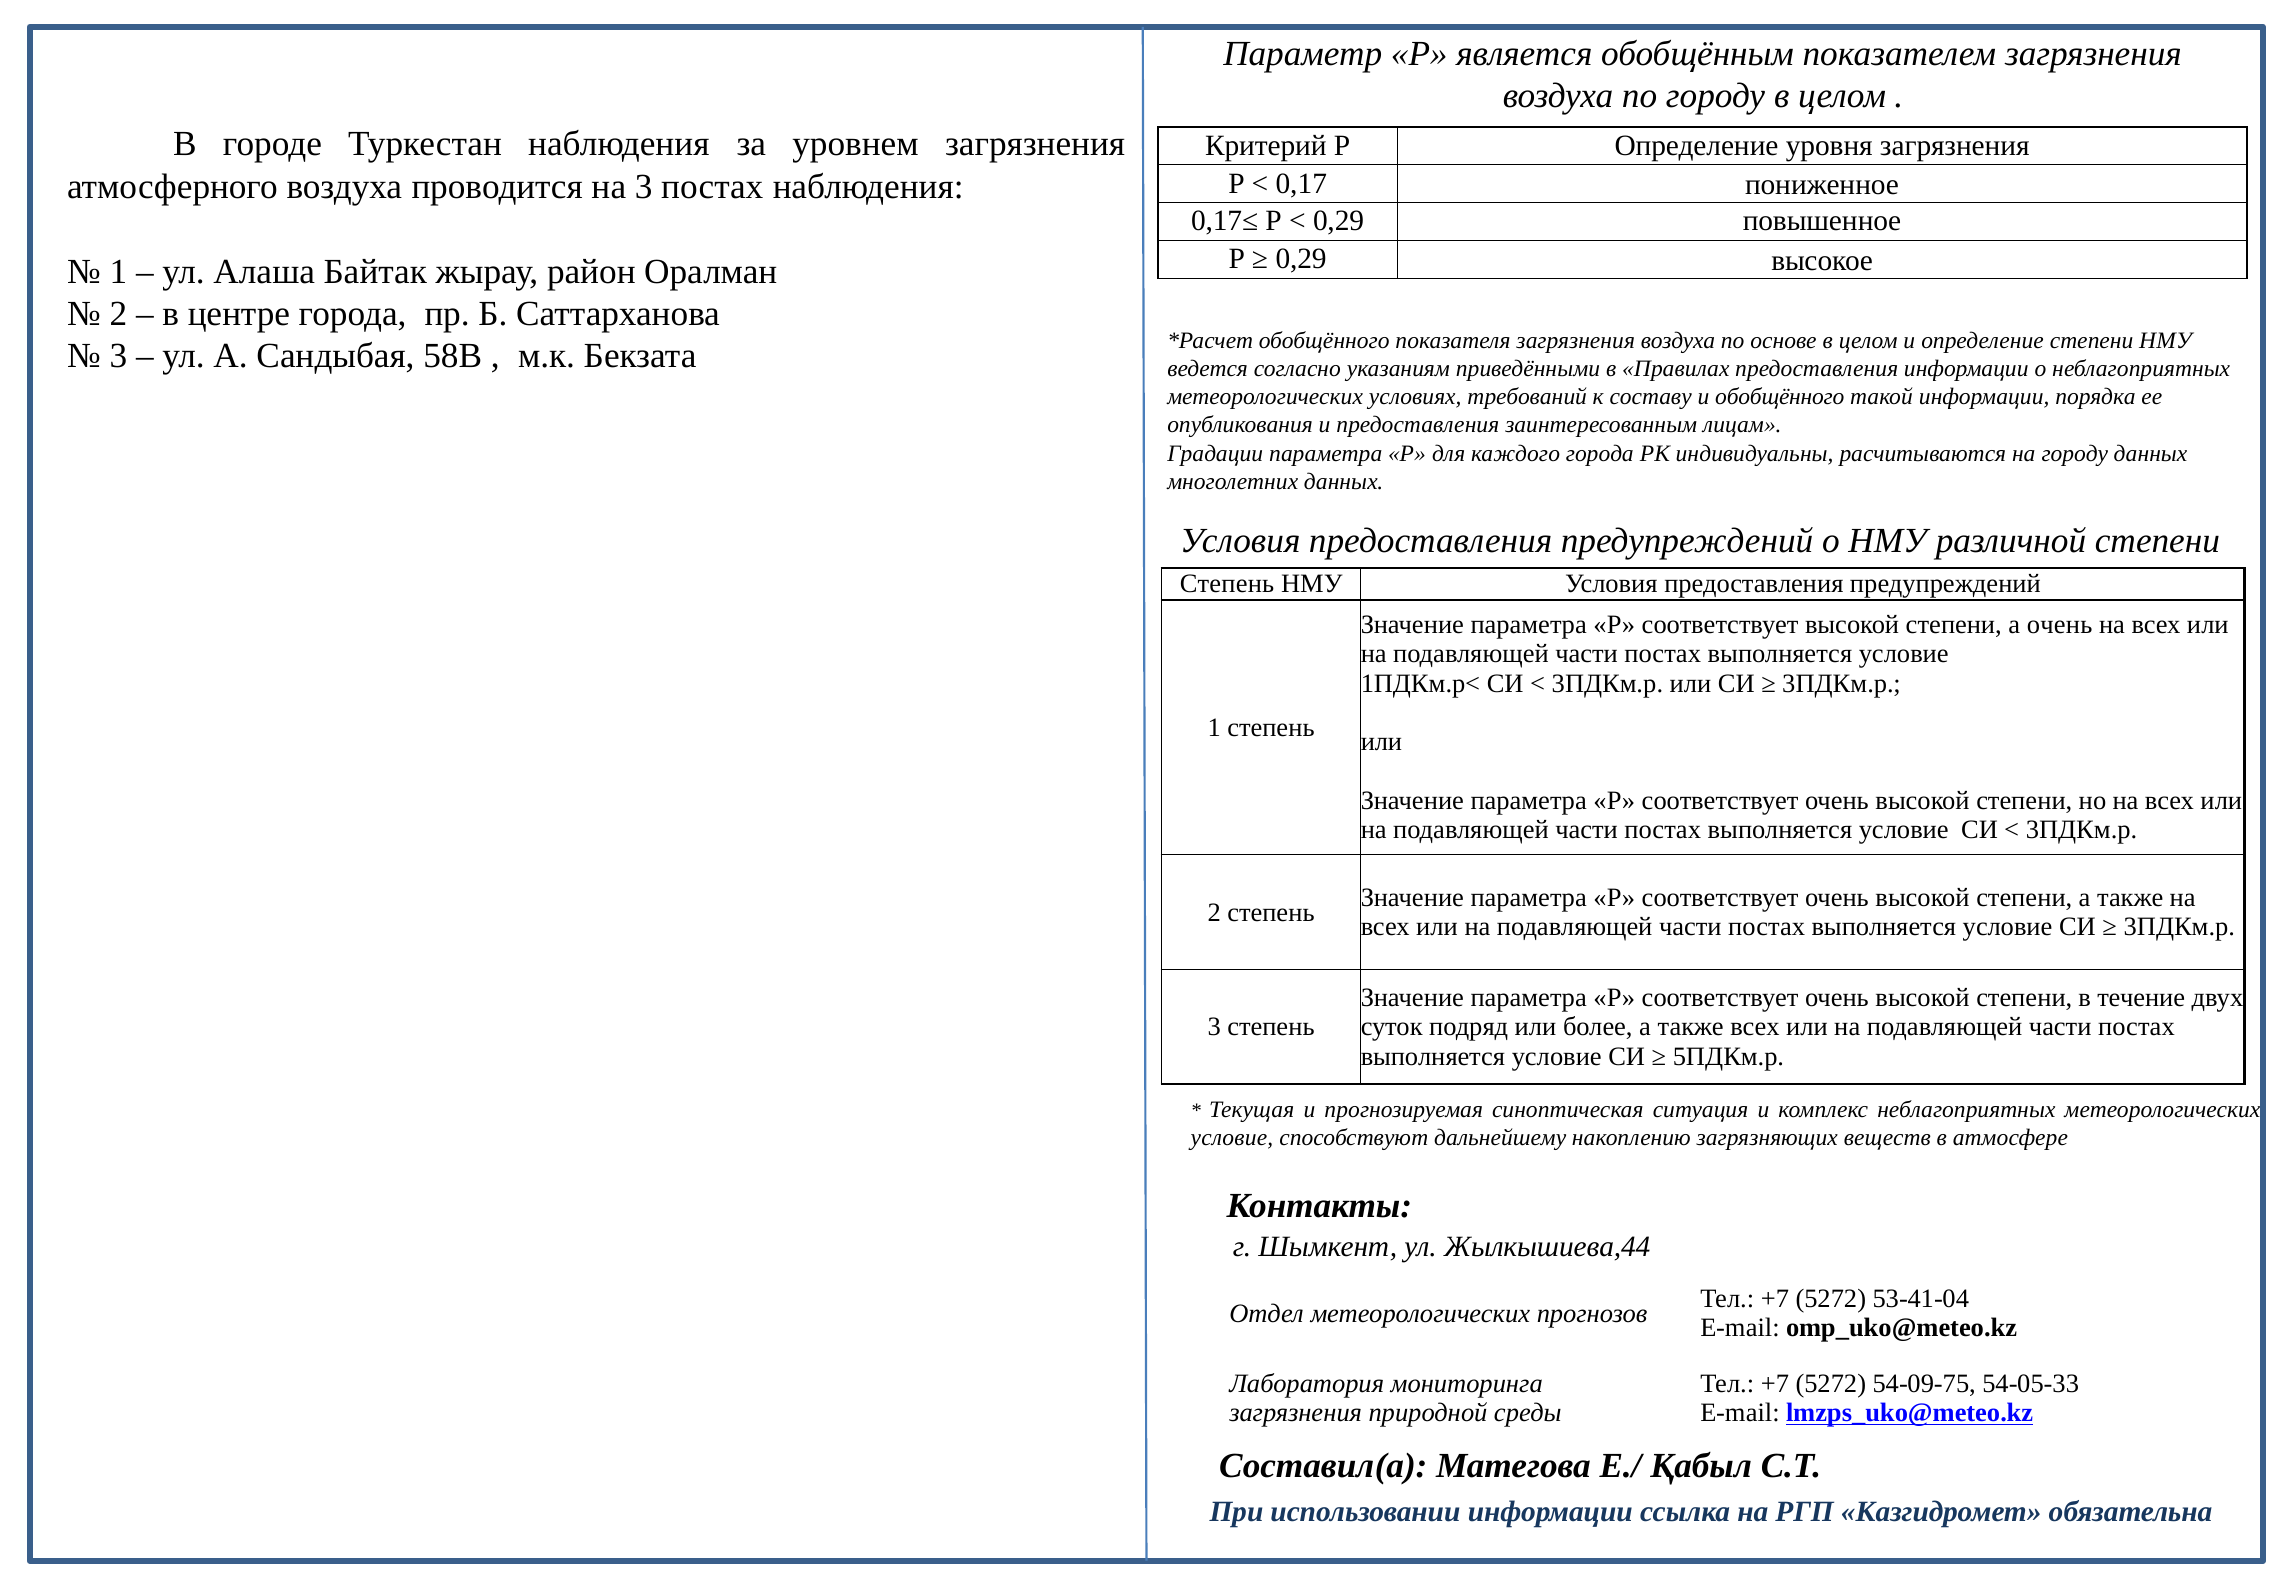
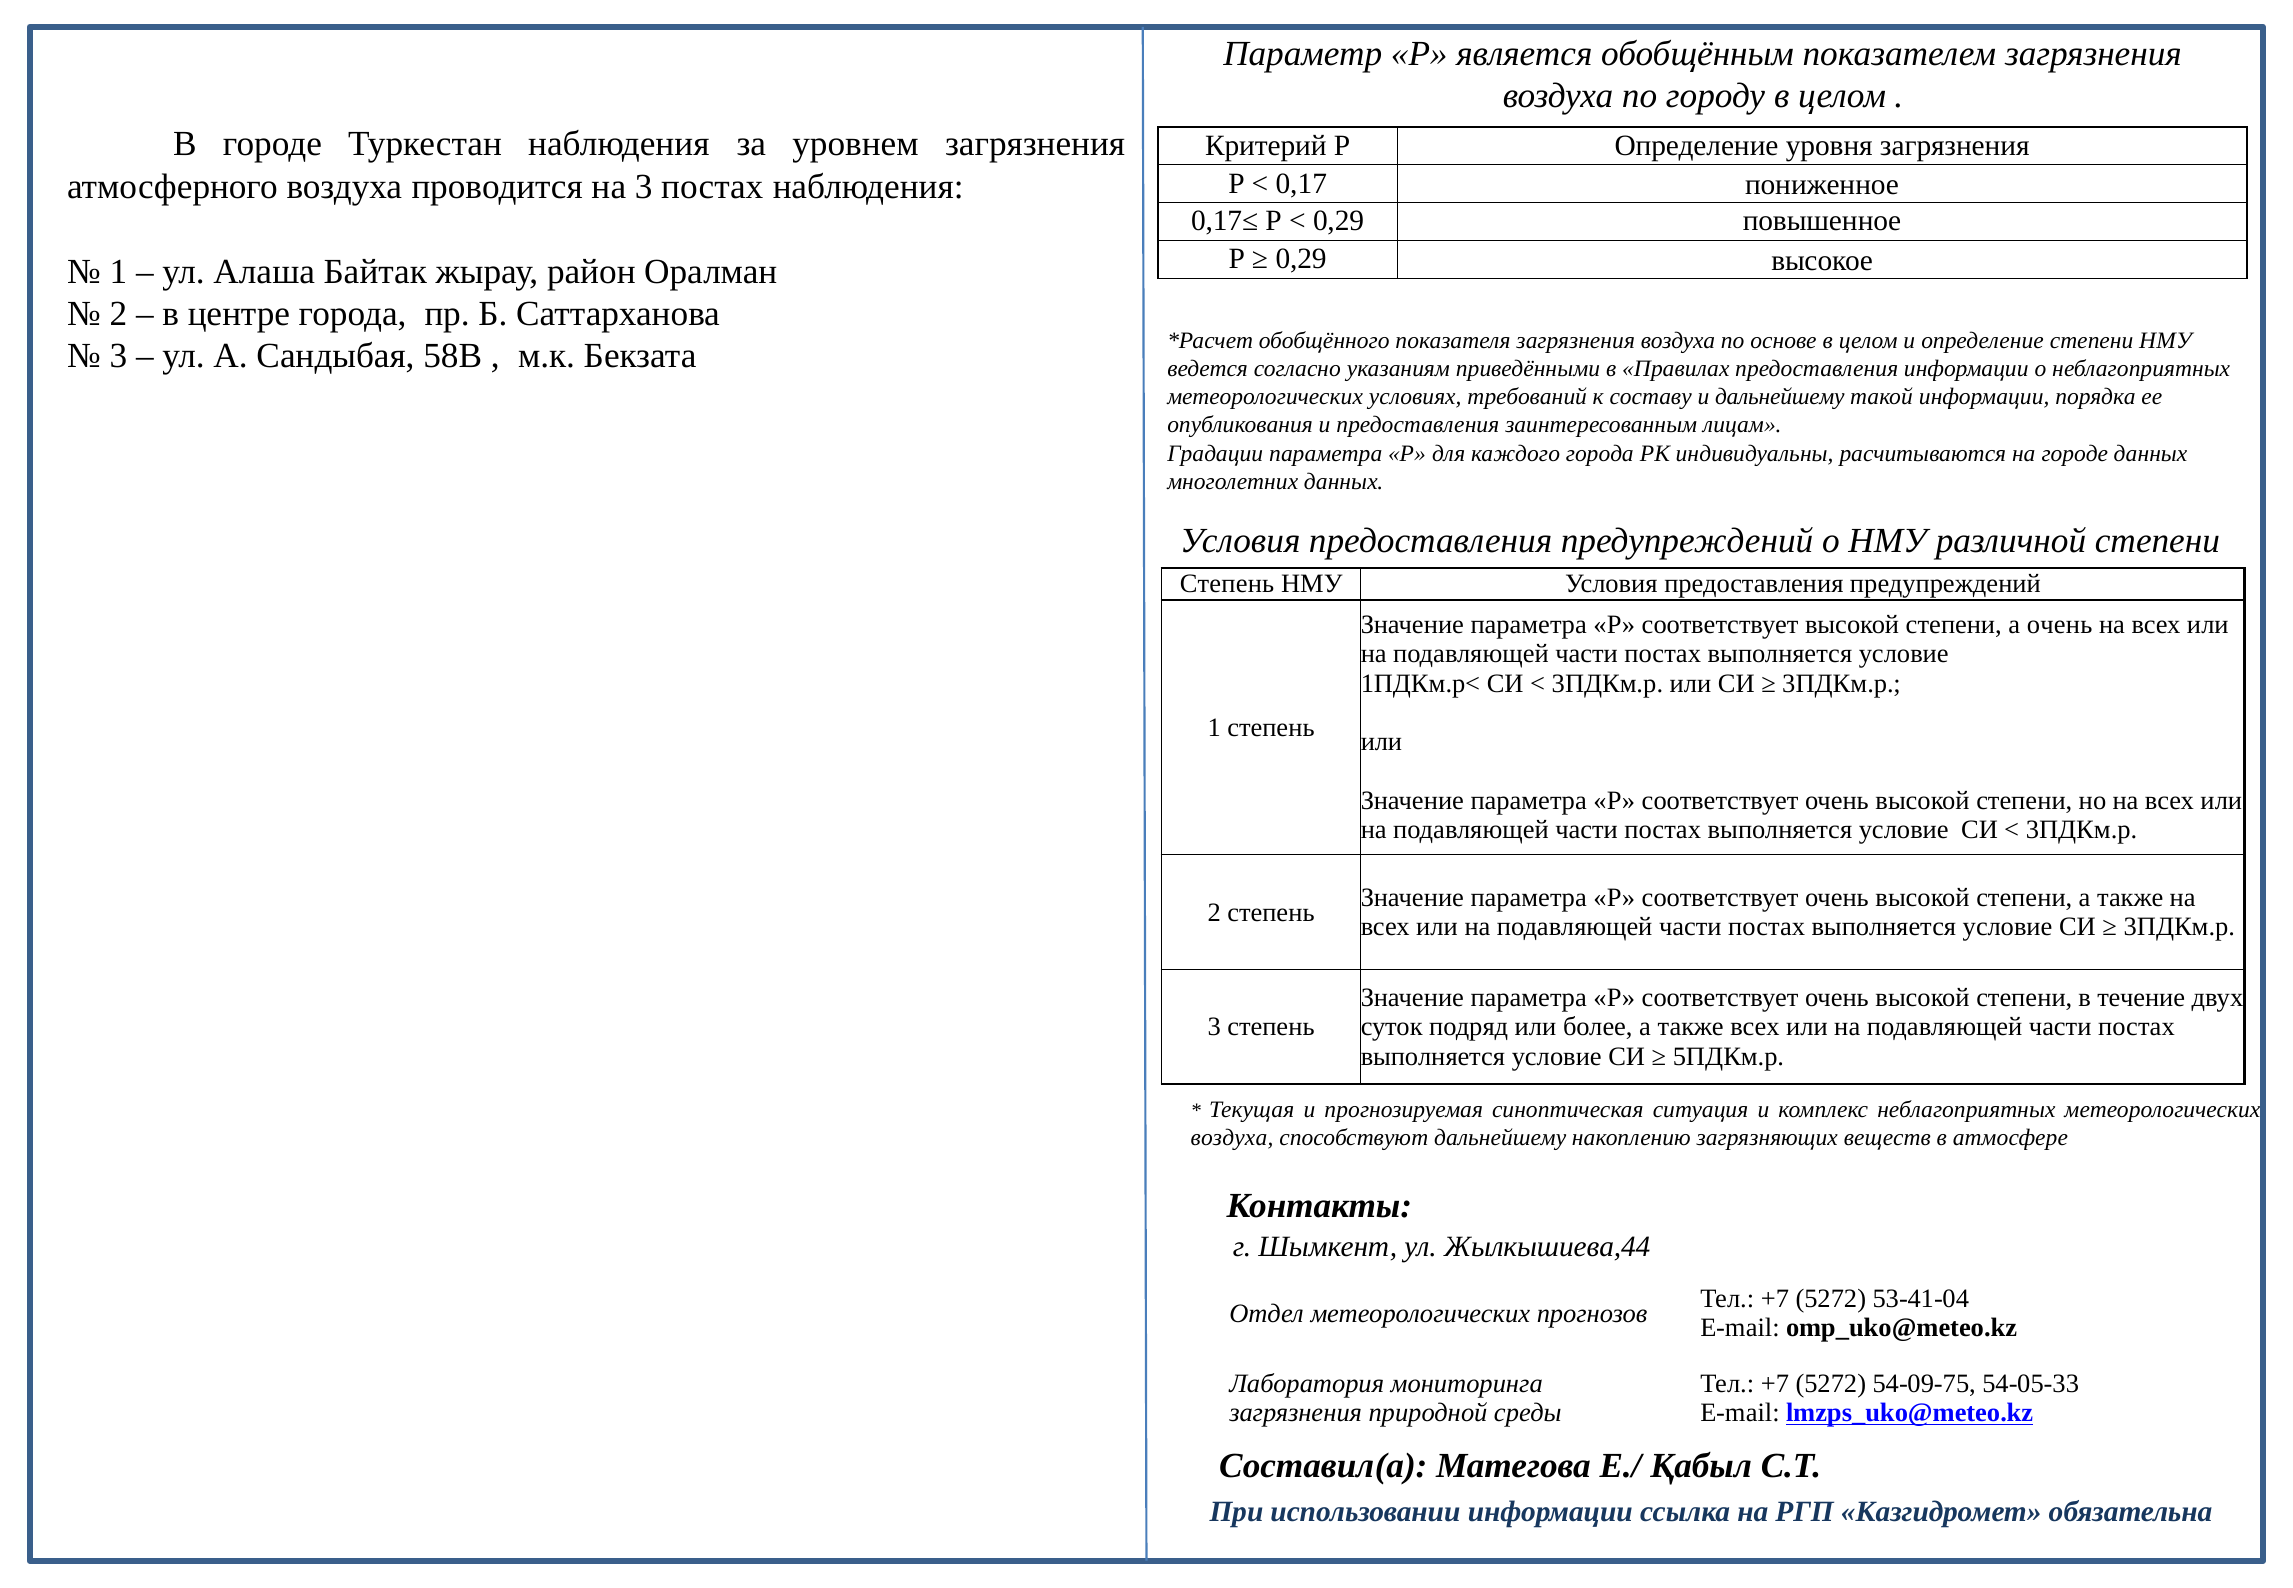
и обобщённого: обобщённого -> дальнейшему (1780, 397)
на городу: городу -> городе (2075, 453)
условие: условие -> воздуха (1232, 1137)
